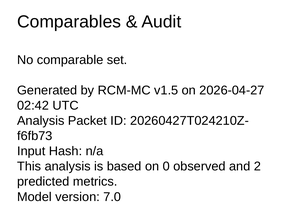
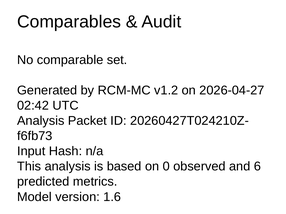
v1.5: v1.5 -> v1.2 (166, 90)
2: 2 -> 6 (257, 167)
7.0: 7.0 -> 1.6 (112, 197)
